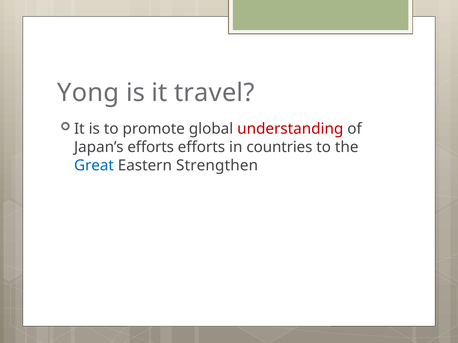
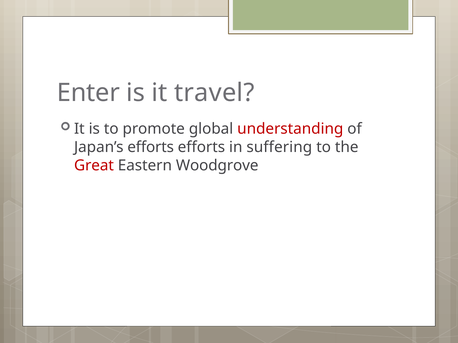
Yong: Yong -> Enter (88, 93)
countries: countries -> suffering (279, 147)
Great colour: blue -> red (94, 166)
Strengthen: Strengthen -> Woodgrove (217, 166)
